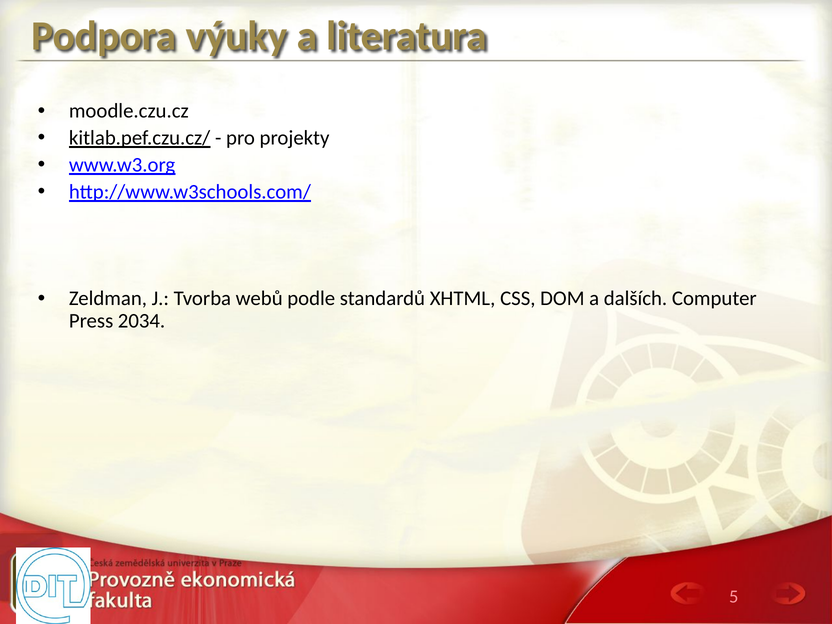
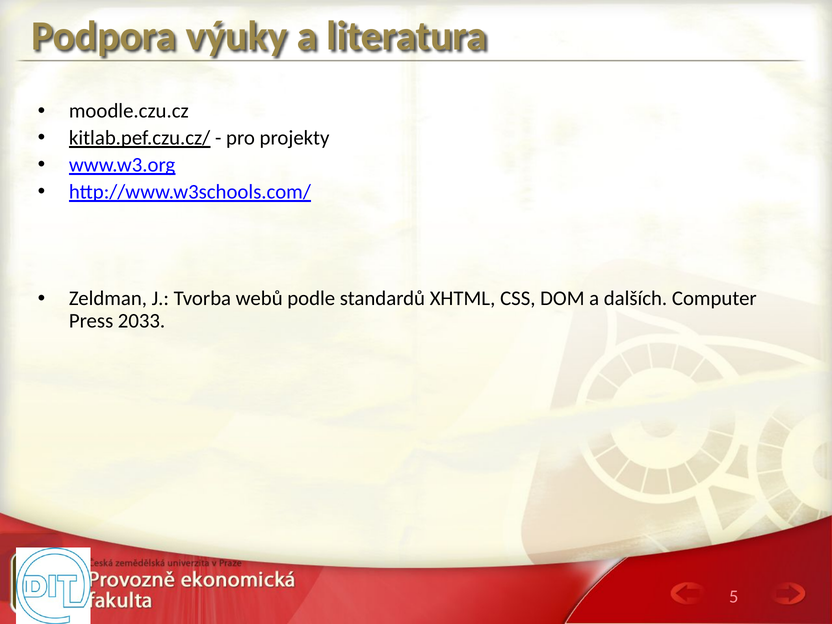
2034: 2034 -> 2033 (142, 321)
